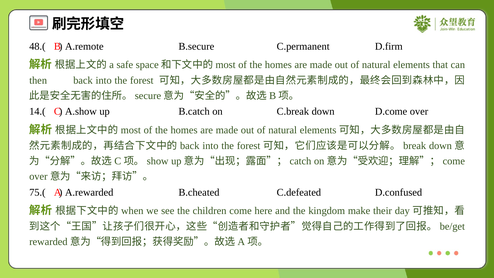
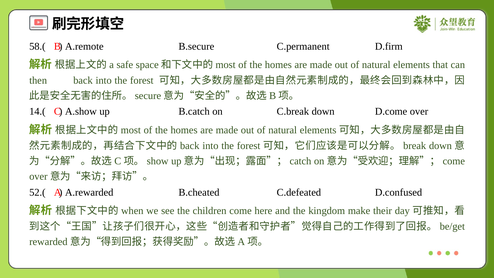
48.(: 48.( -> 58.( (37, 46)
75.(: 75.( -> 52.( (37, 192)
